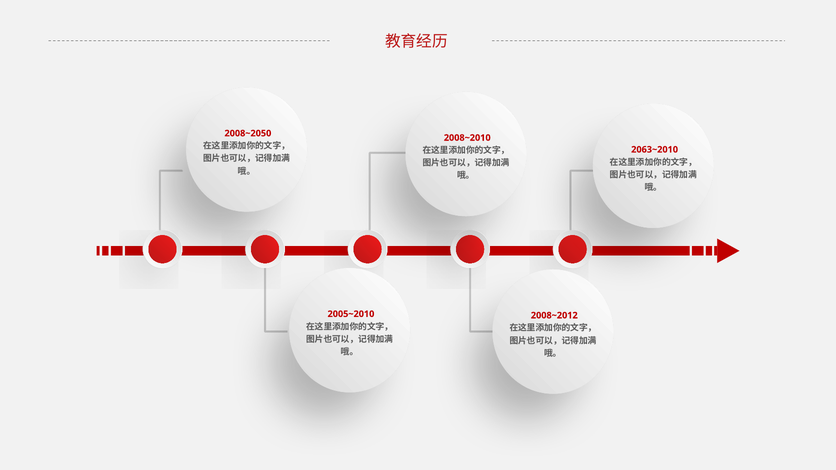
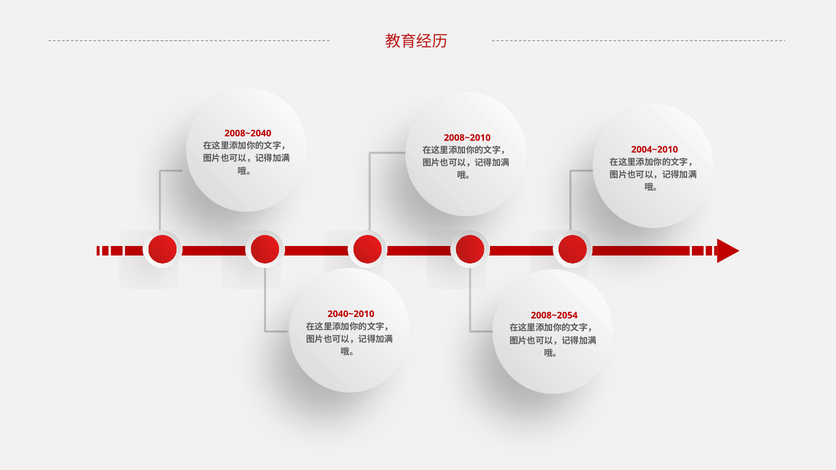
2008~2050: 2008~2050 -> 2008~2040 (248, 133)
2063~2010: 2063~2010 -> 2004~2010 (655, 150)
2005~2010: 2005~2010 -> 2040~2010 (351, 314)
2008~2012: 2008~2012 -> 2008~2054 (554, 316)
